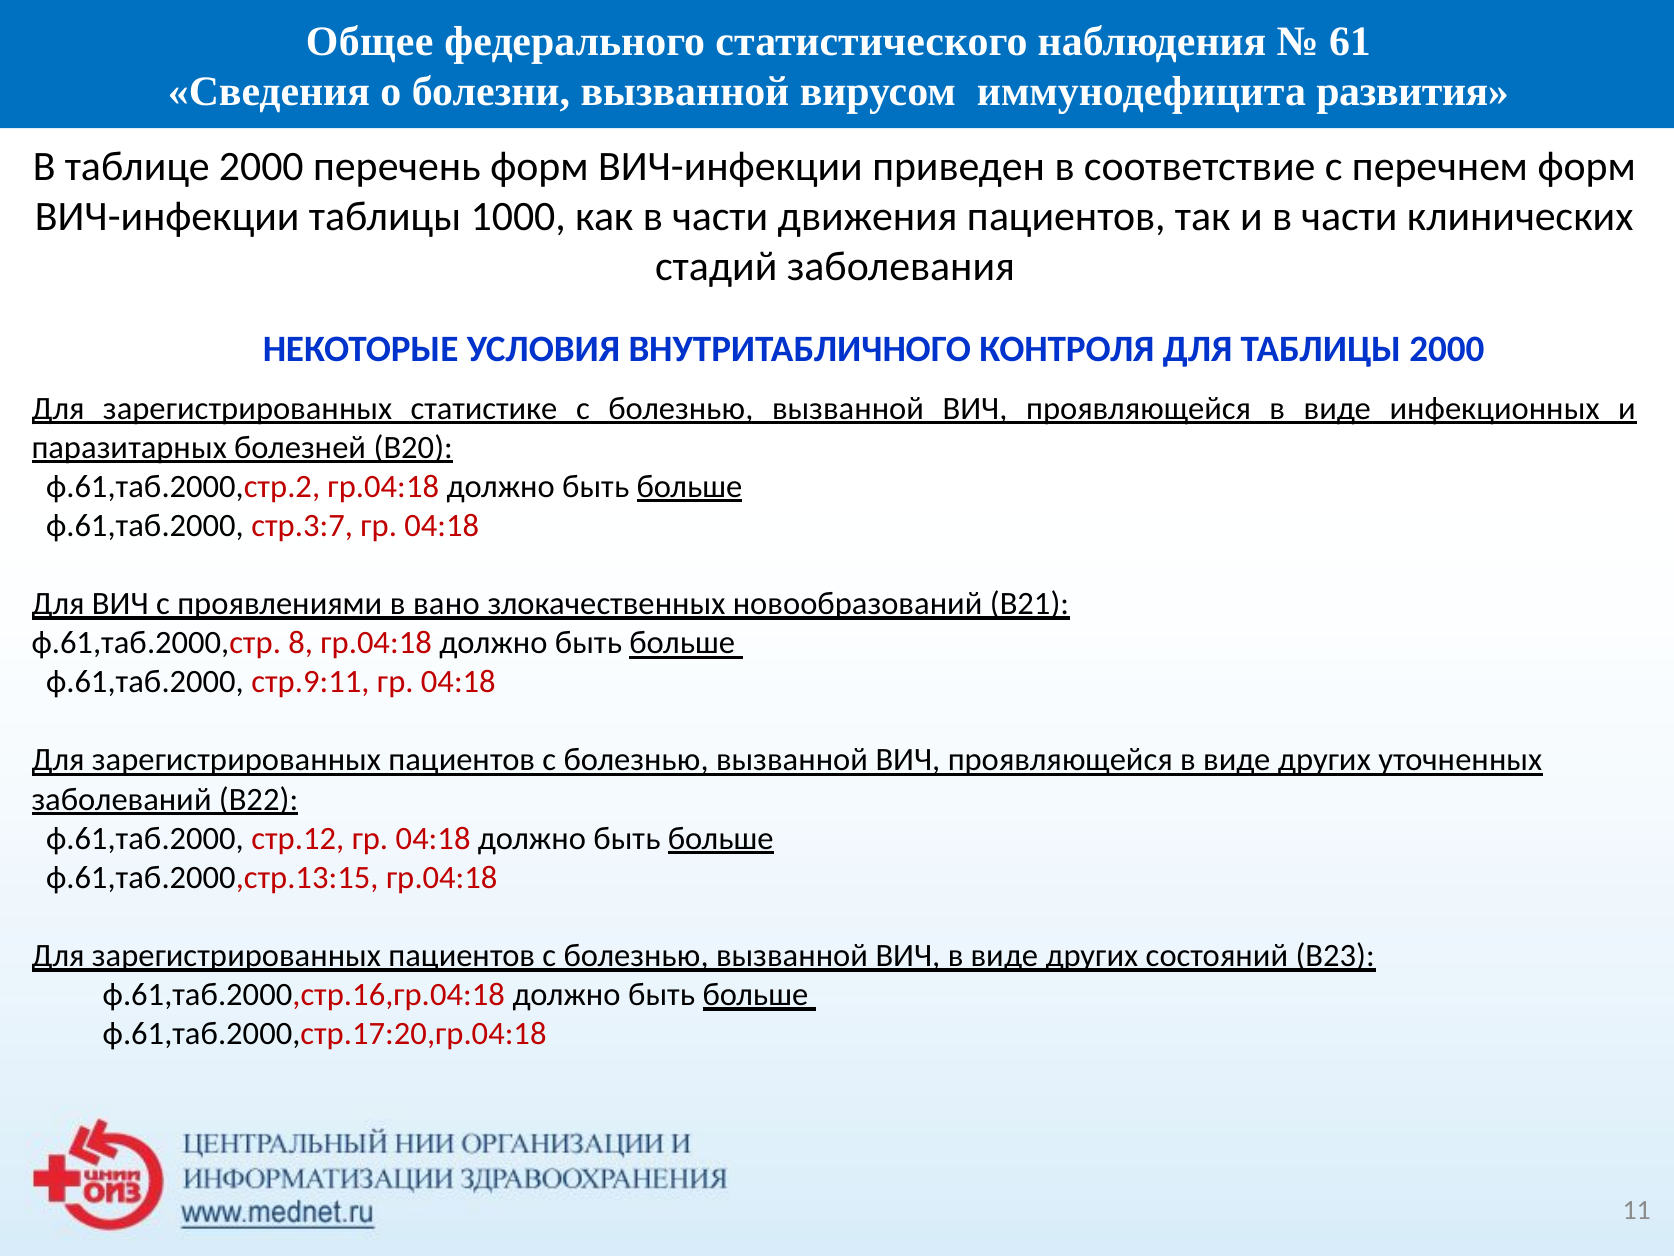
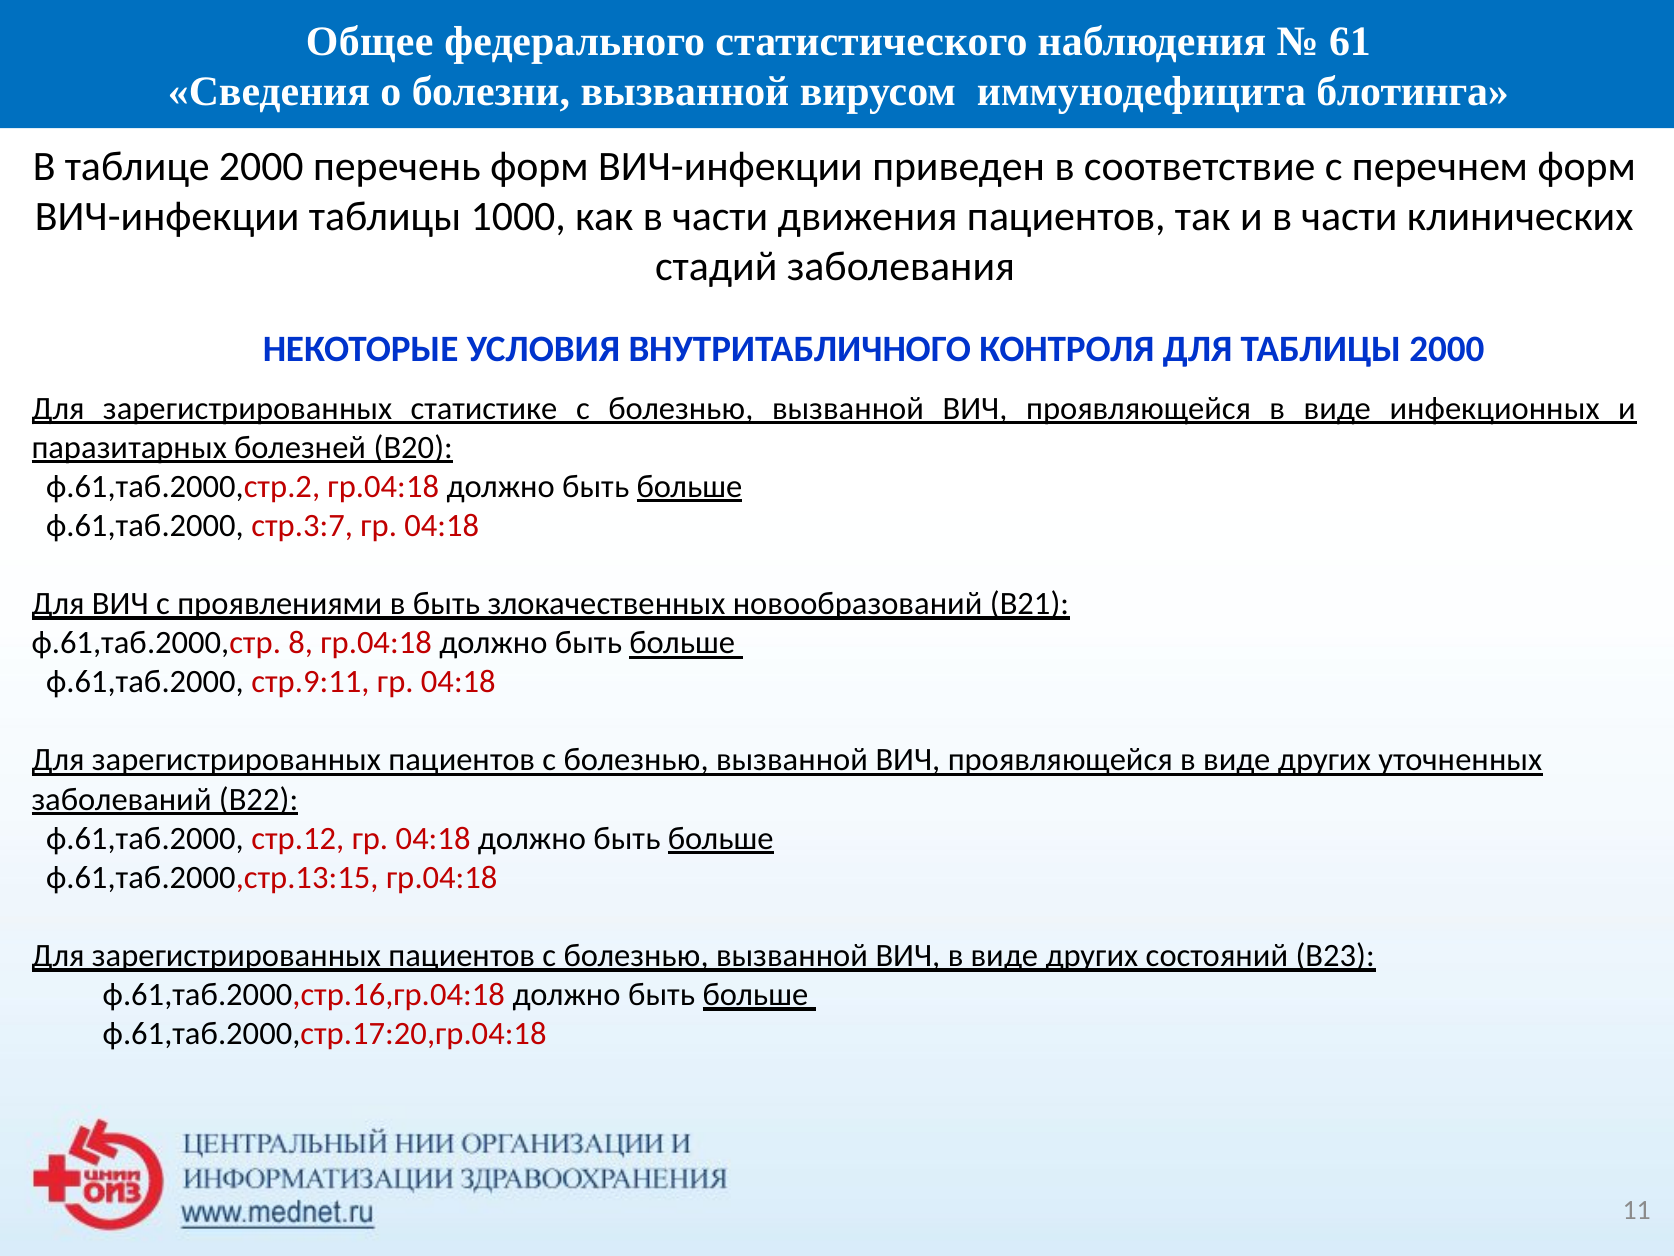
развития: развития -> блотинга (1413, 92)
в вано: вано -> быть (446, 604)
